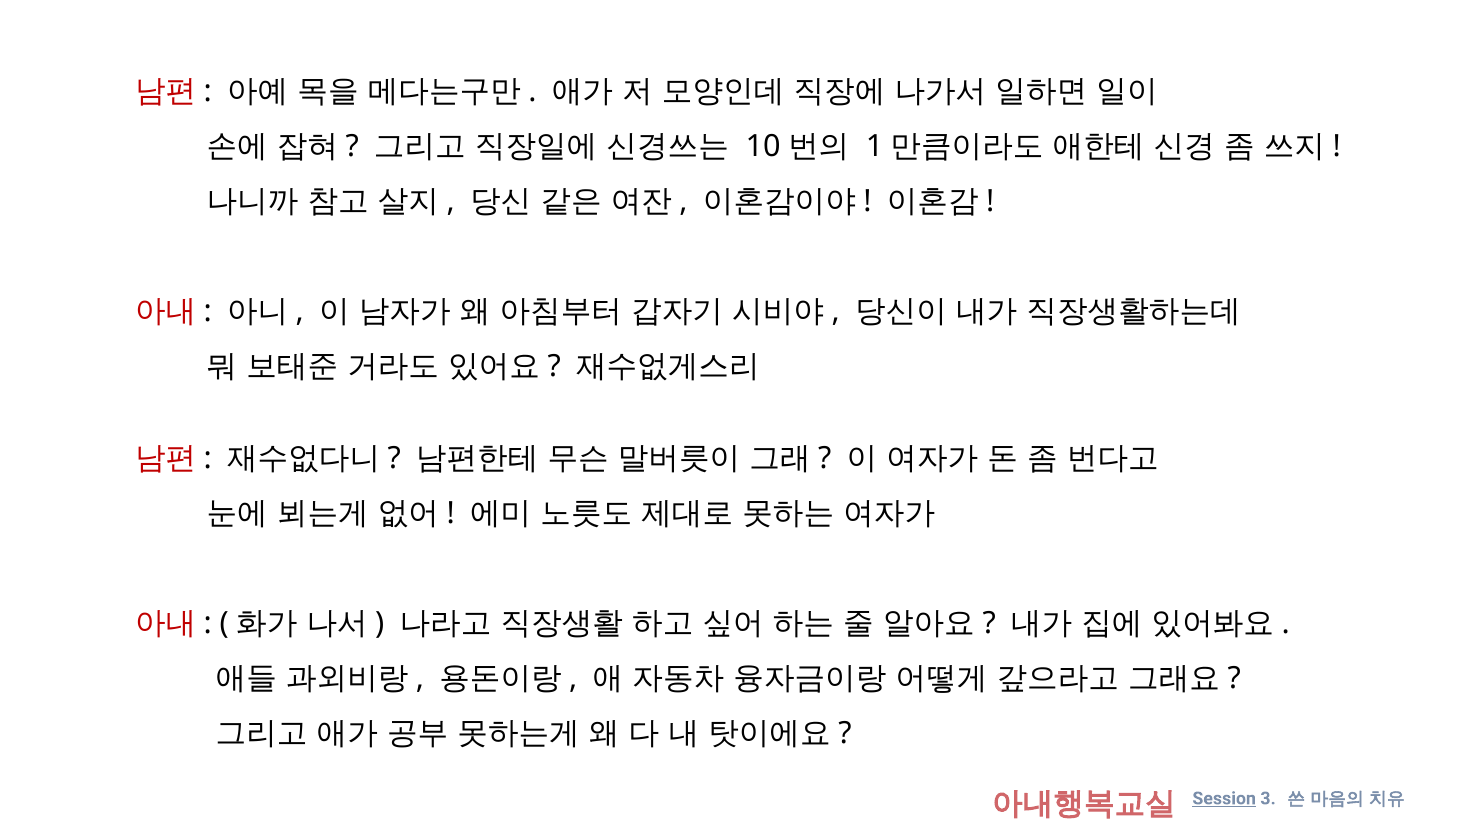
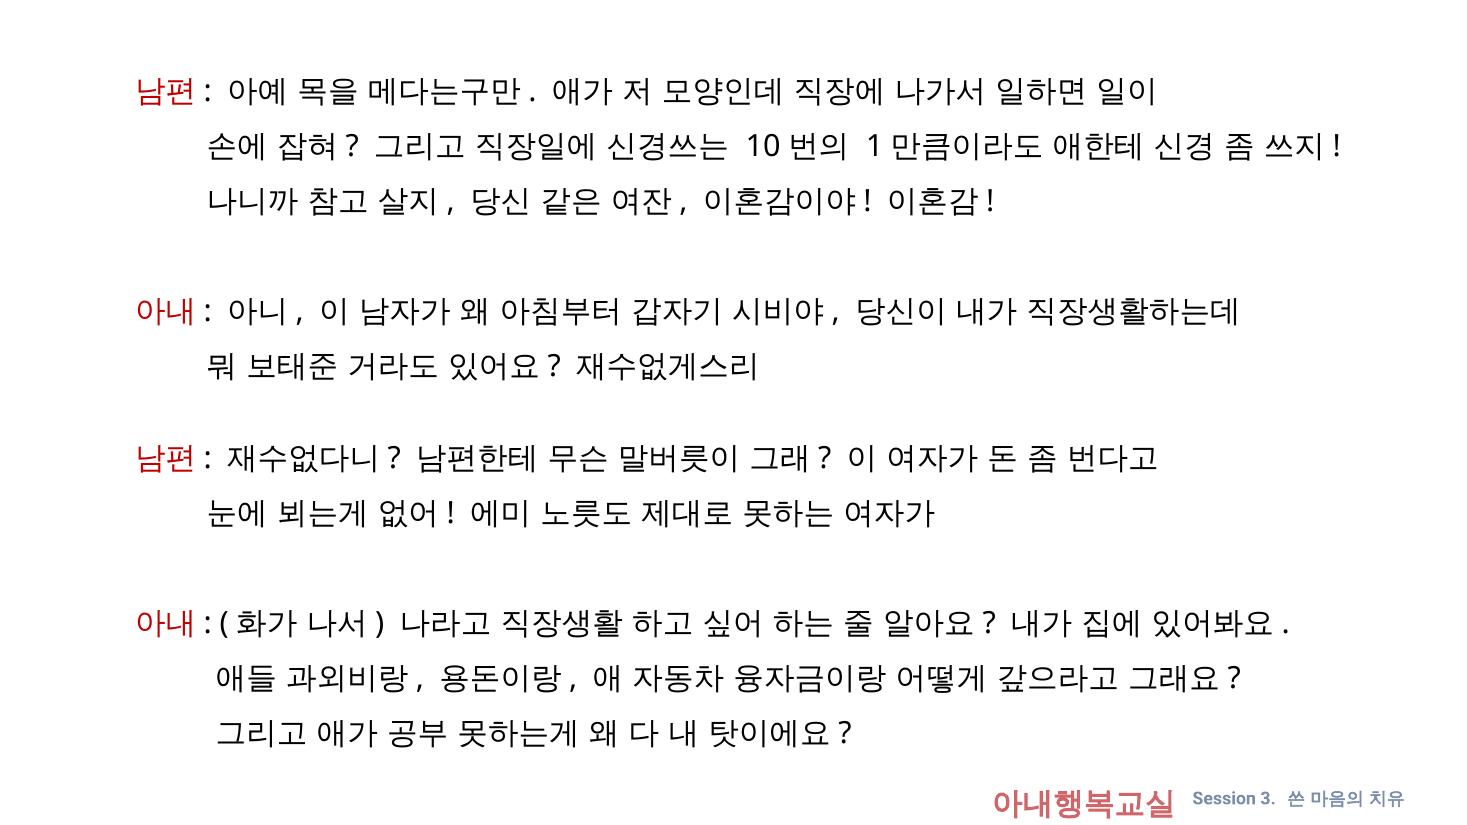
Session underline: present -> none (1224, 799)
